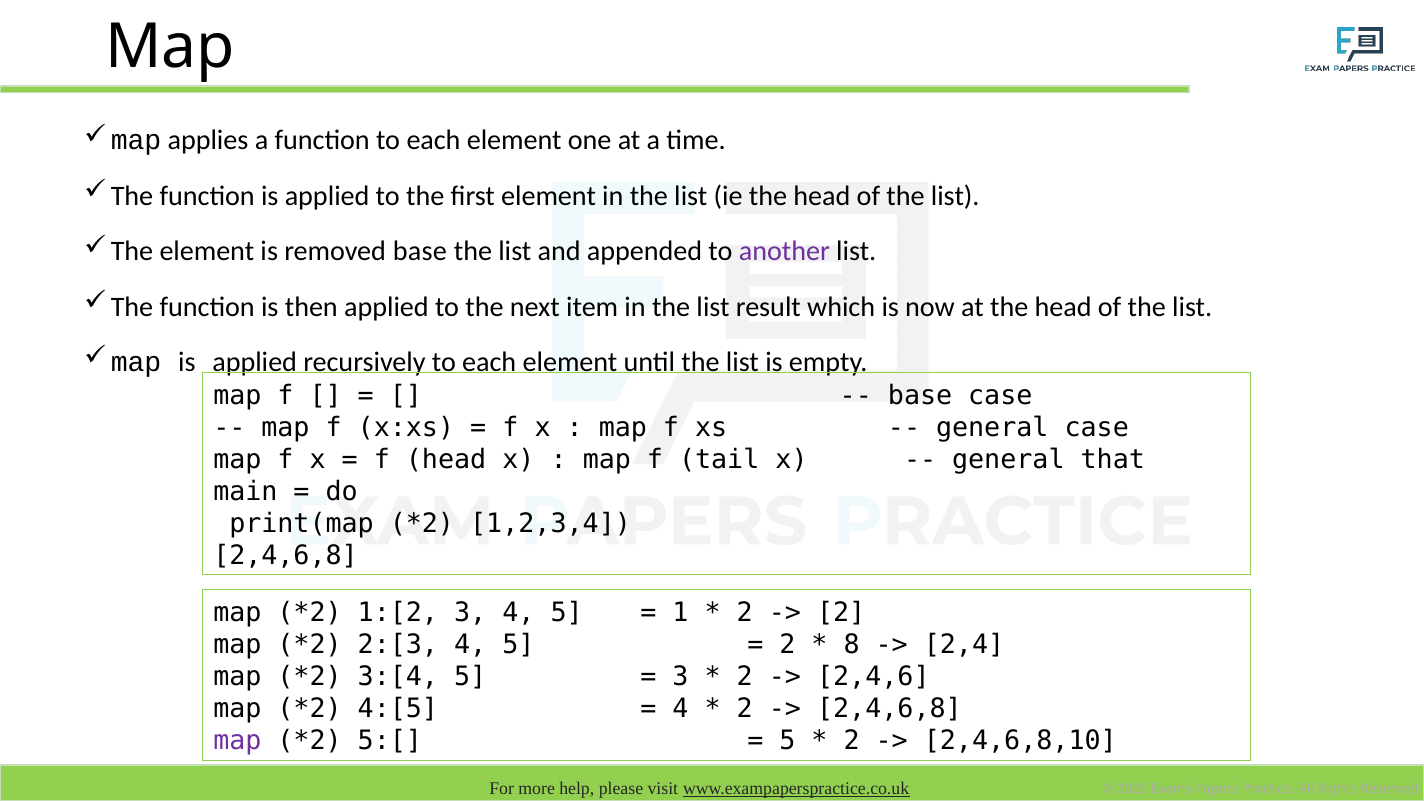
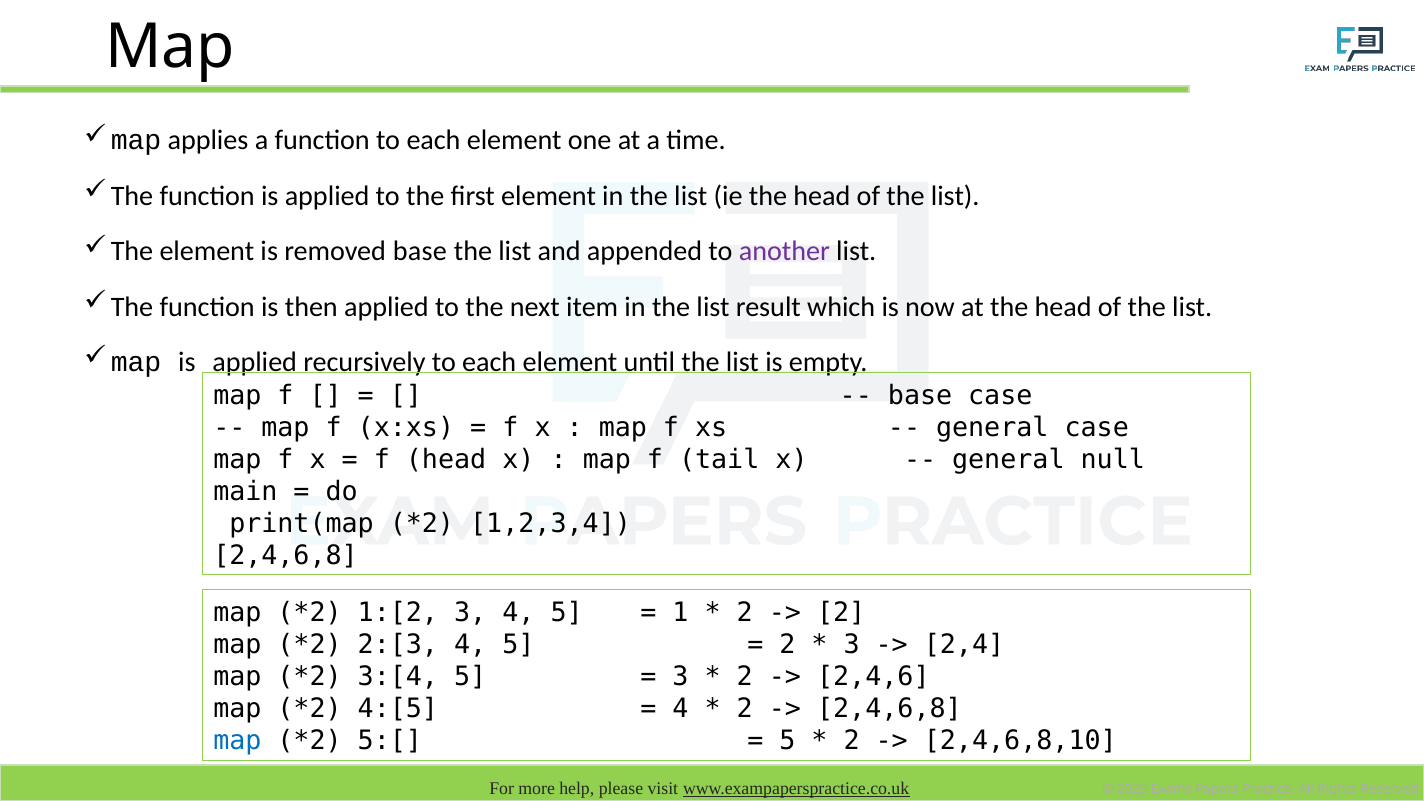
that: that -> null (1113, 459)
8: 8 -> 3 (852, 645)
map colour: purple -> blue (237, 741)
